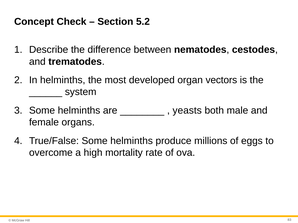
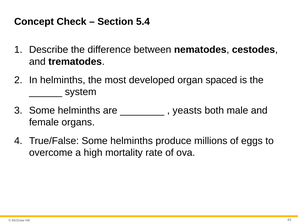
5.2: 5.2 -> 5.4 (143, 22)
vectors: vectors -> spaced (221, 80)
